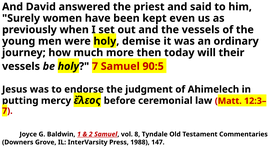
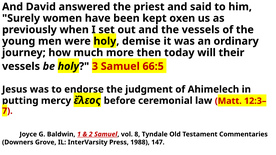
even: even -> oxen (182, 18)
holy 7: 7 -> 3 (95, 66)
90:5: 90:5 -> 66:5 (153, 66)
